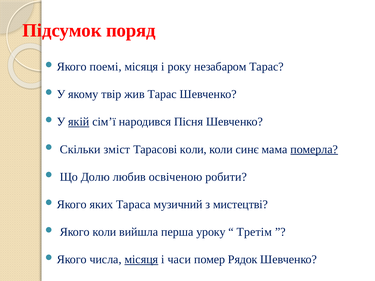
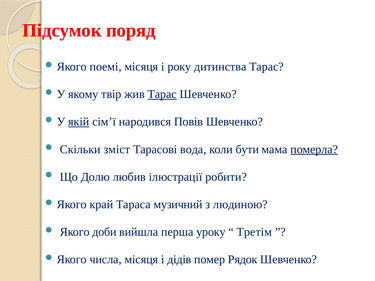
незабаром: незабаром -> дитинства (220, 67)
Тарас underline: none -> present (162, 94)
Пісня: Пісня -> Повів (189, 122)
Тарасові коли: коли -> вода (193, 149)
синє: синє -> бути (247, 149)
освіченою: освіченою -> ілюстрації (176, 177)
яких: яких -> край (101, 205)
мистецтві: мистецтві -> людиною (240, 205)
Якого коли: коли -> доби (104, 232)
місяця underline: present -> none (141, 260)
часи: часи -> дідів (179, 260)
